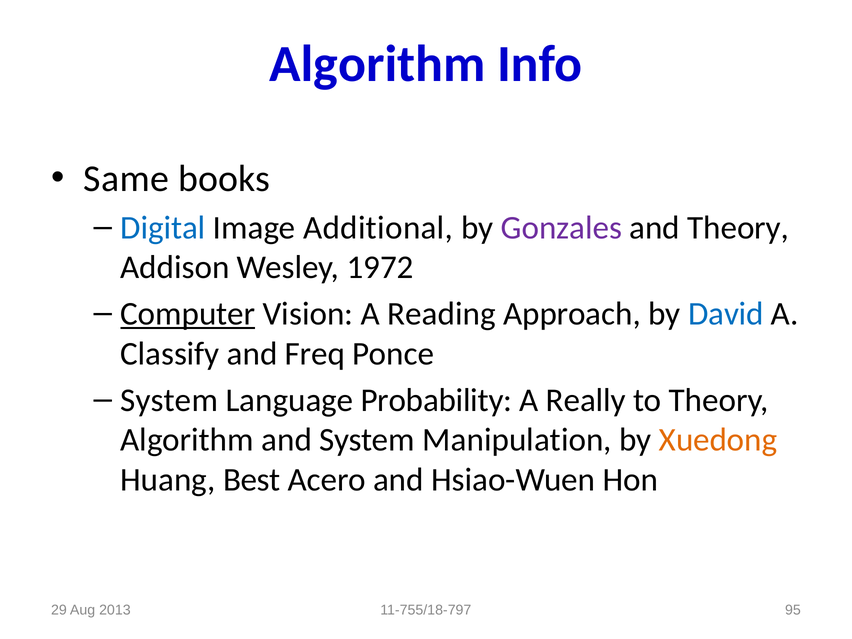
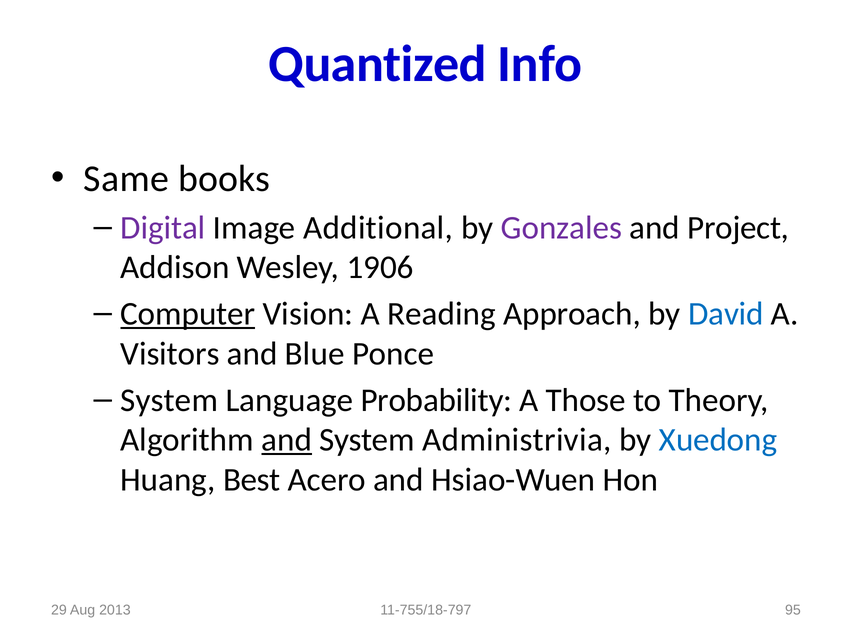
Algorithm: Algorithm -> Quantized (378, 64)
Digital colour: blue -> purple (163, 228)
and Theory: Theory -> Project (738, 228)
1972: 1972 -> 1906 (380, 267)
Classify: Classify -> Visitors (170, 354)
Freq: Freq -> Blue (315, 354)
Really: Really -> Those (586, 400)
and underline: none -> present (287, 440)
Manipulation: Manipulation -> Administrivia (517, 440)
Xuedong colour: orange -> blue (718, 440)
